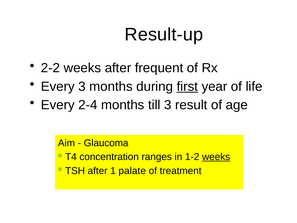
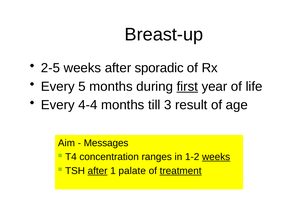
Result-up: Result-up -> Breast-up (164, 34)
2-2: 2-2 -> 2-5 (50, 68)
frequent: frequent -> sporadic (159, 68)
Every 3: 3 -> 5 (82, 86)
2-4: 2-4 -> 4-4 (88, 105)
Glaucoma: Glaucoma -> Messages (106, 143)
after underline: none -> present (98, 171)
treatment underline: none -> present (181, 171)
